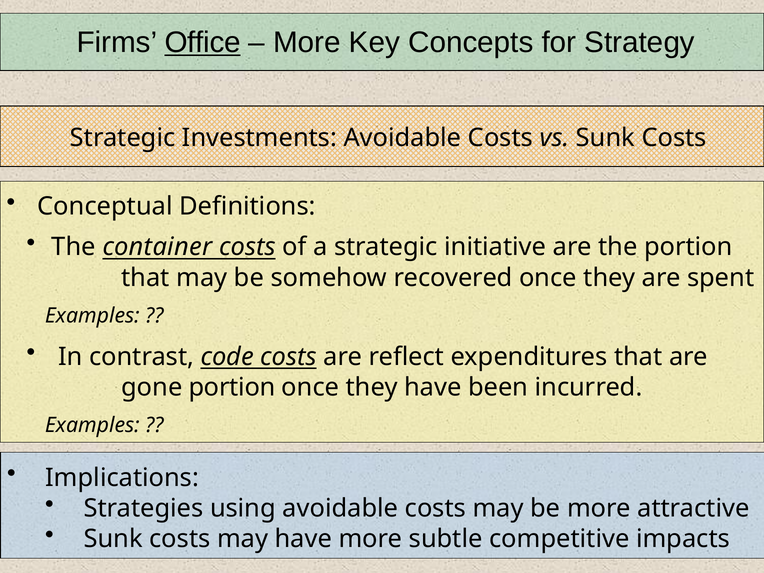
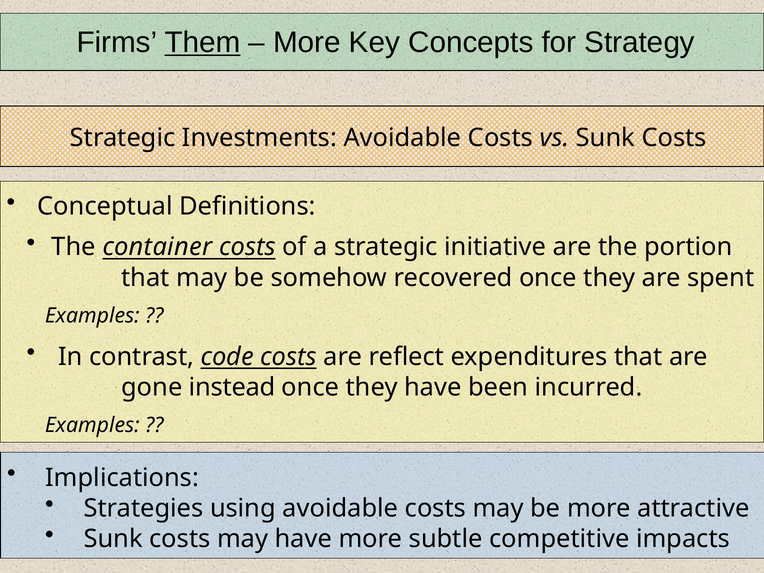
Office: Office -> Them (202, 42)
gone portion: portion -> instead (232, 387)
